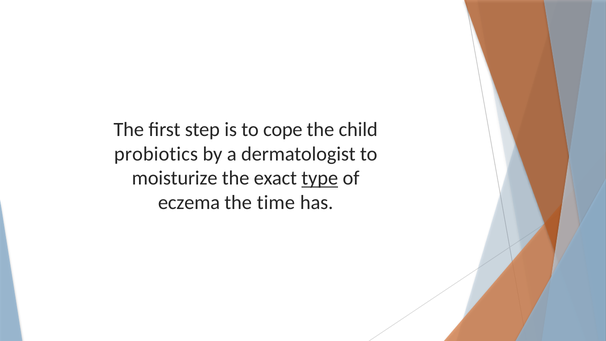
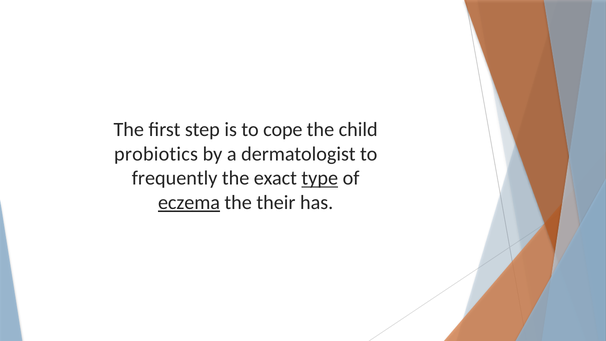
moisturize: moisturize -> frequently (175, 178)
eczema underline: none -> present (189, 202)
time: time -> their (276, 202)
